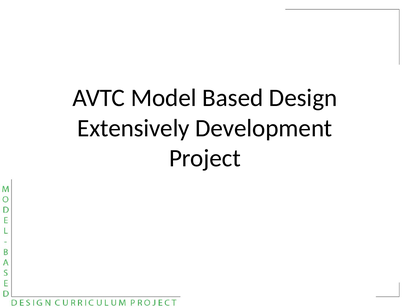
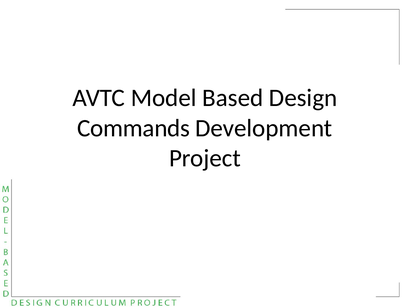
Extensively: Extensively -> Commands (134, 128)
